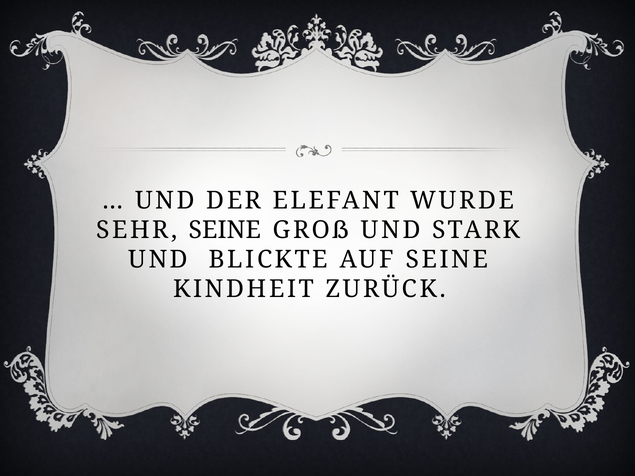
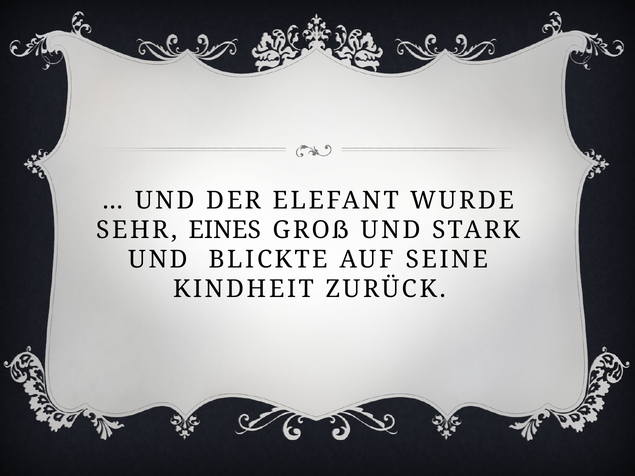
SEHR SEINE: SEINE -> EINES (225, 230)
